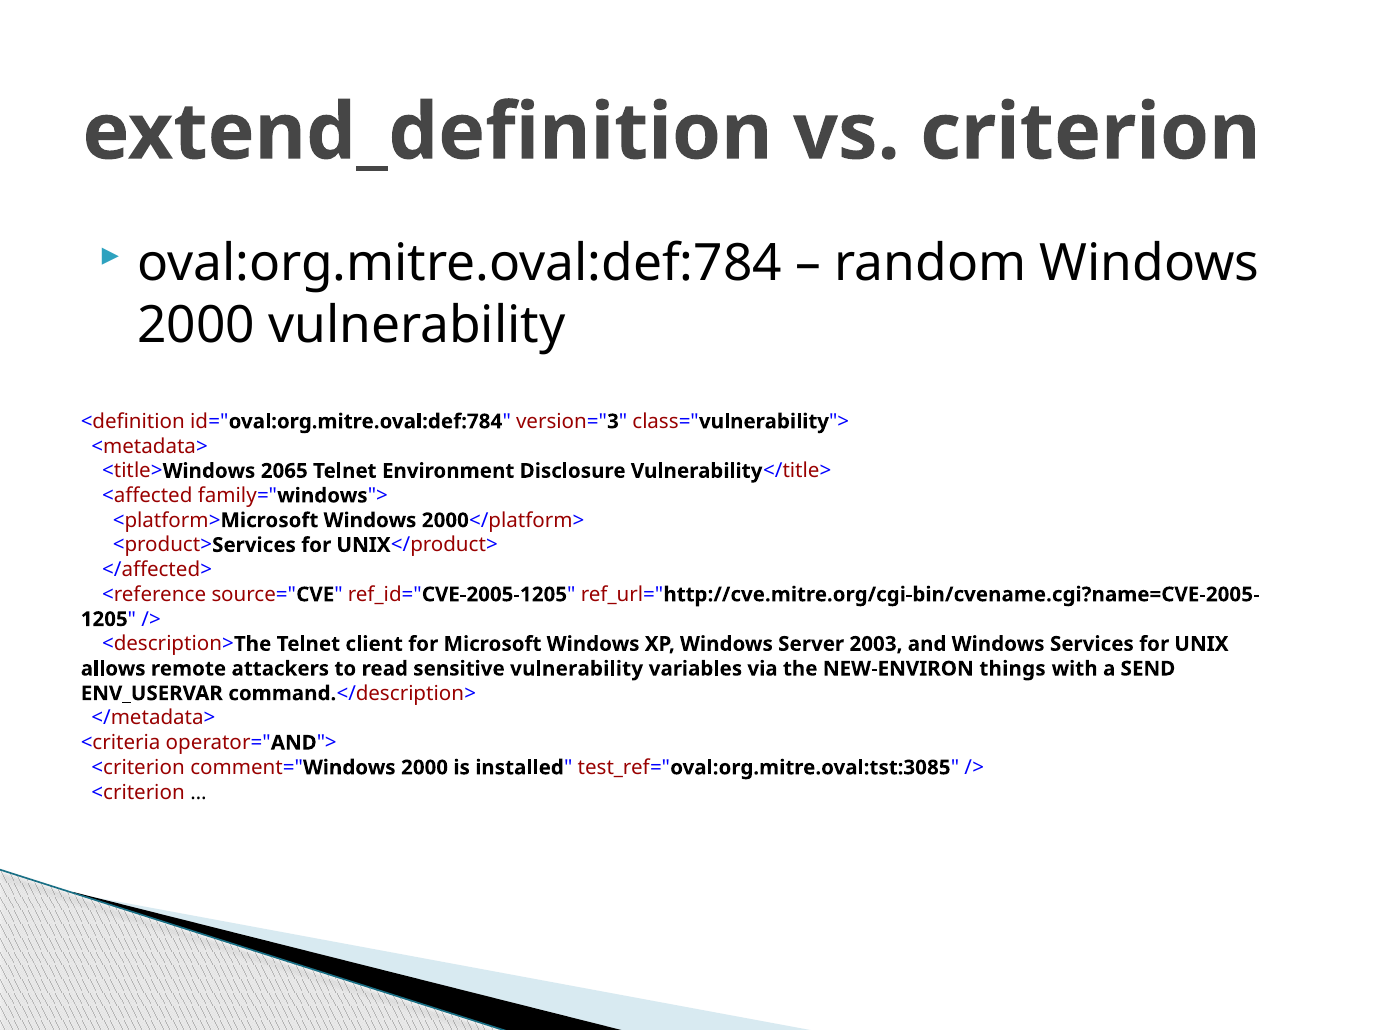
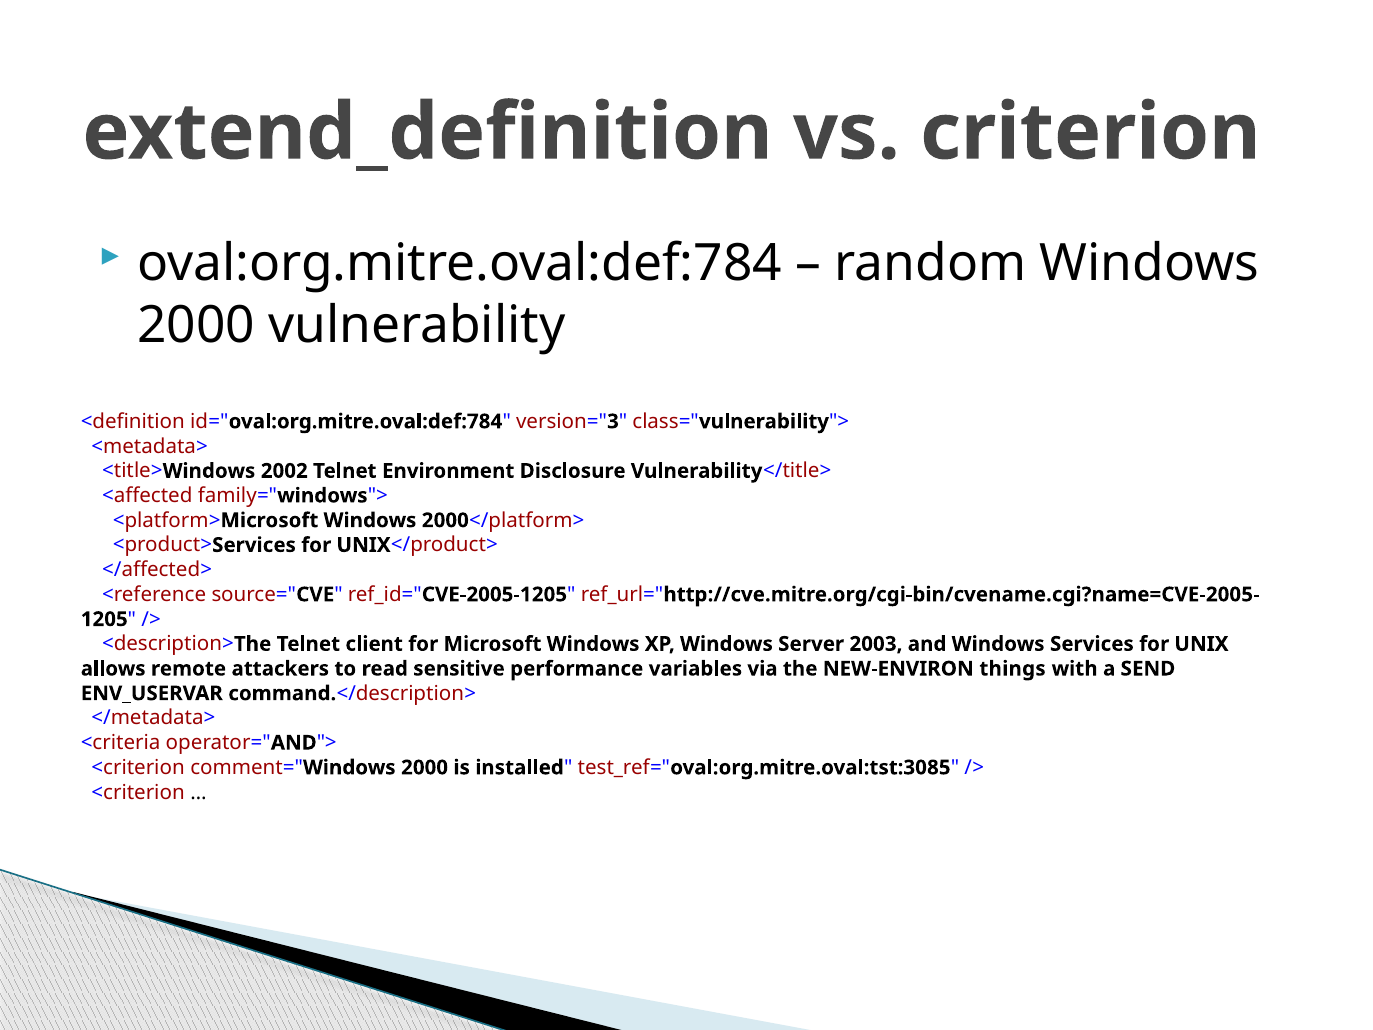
2065: 2065 -> 2002 (284, 471)
sensitive vulnerability: vulnerability -> performance (577, 669)
